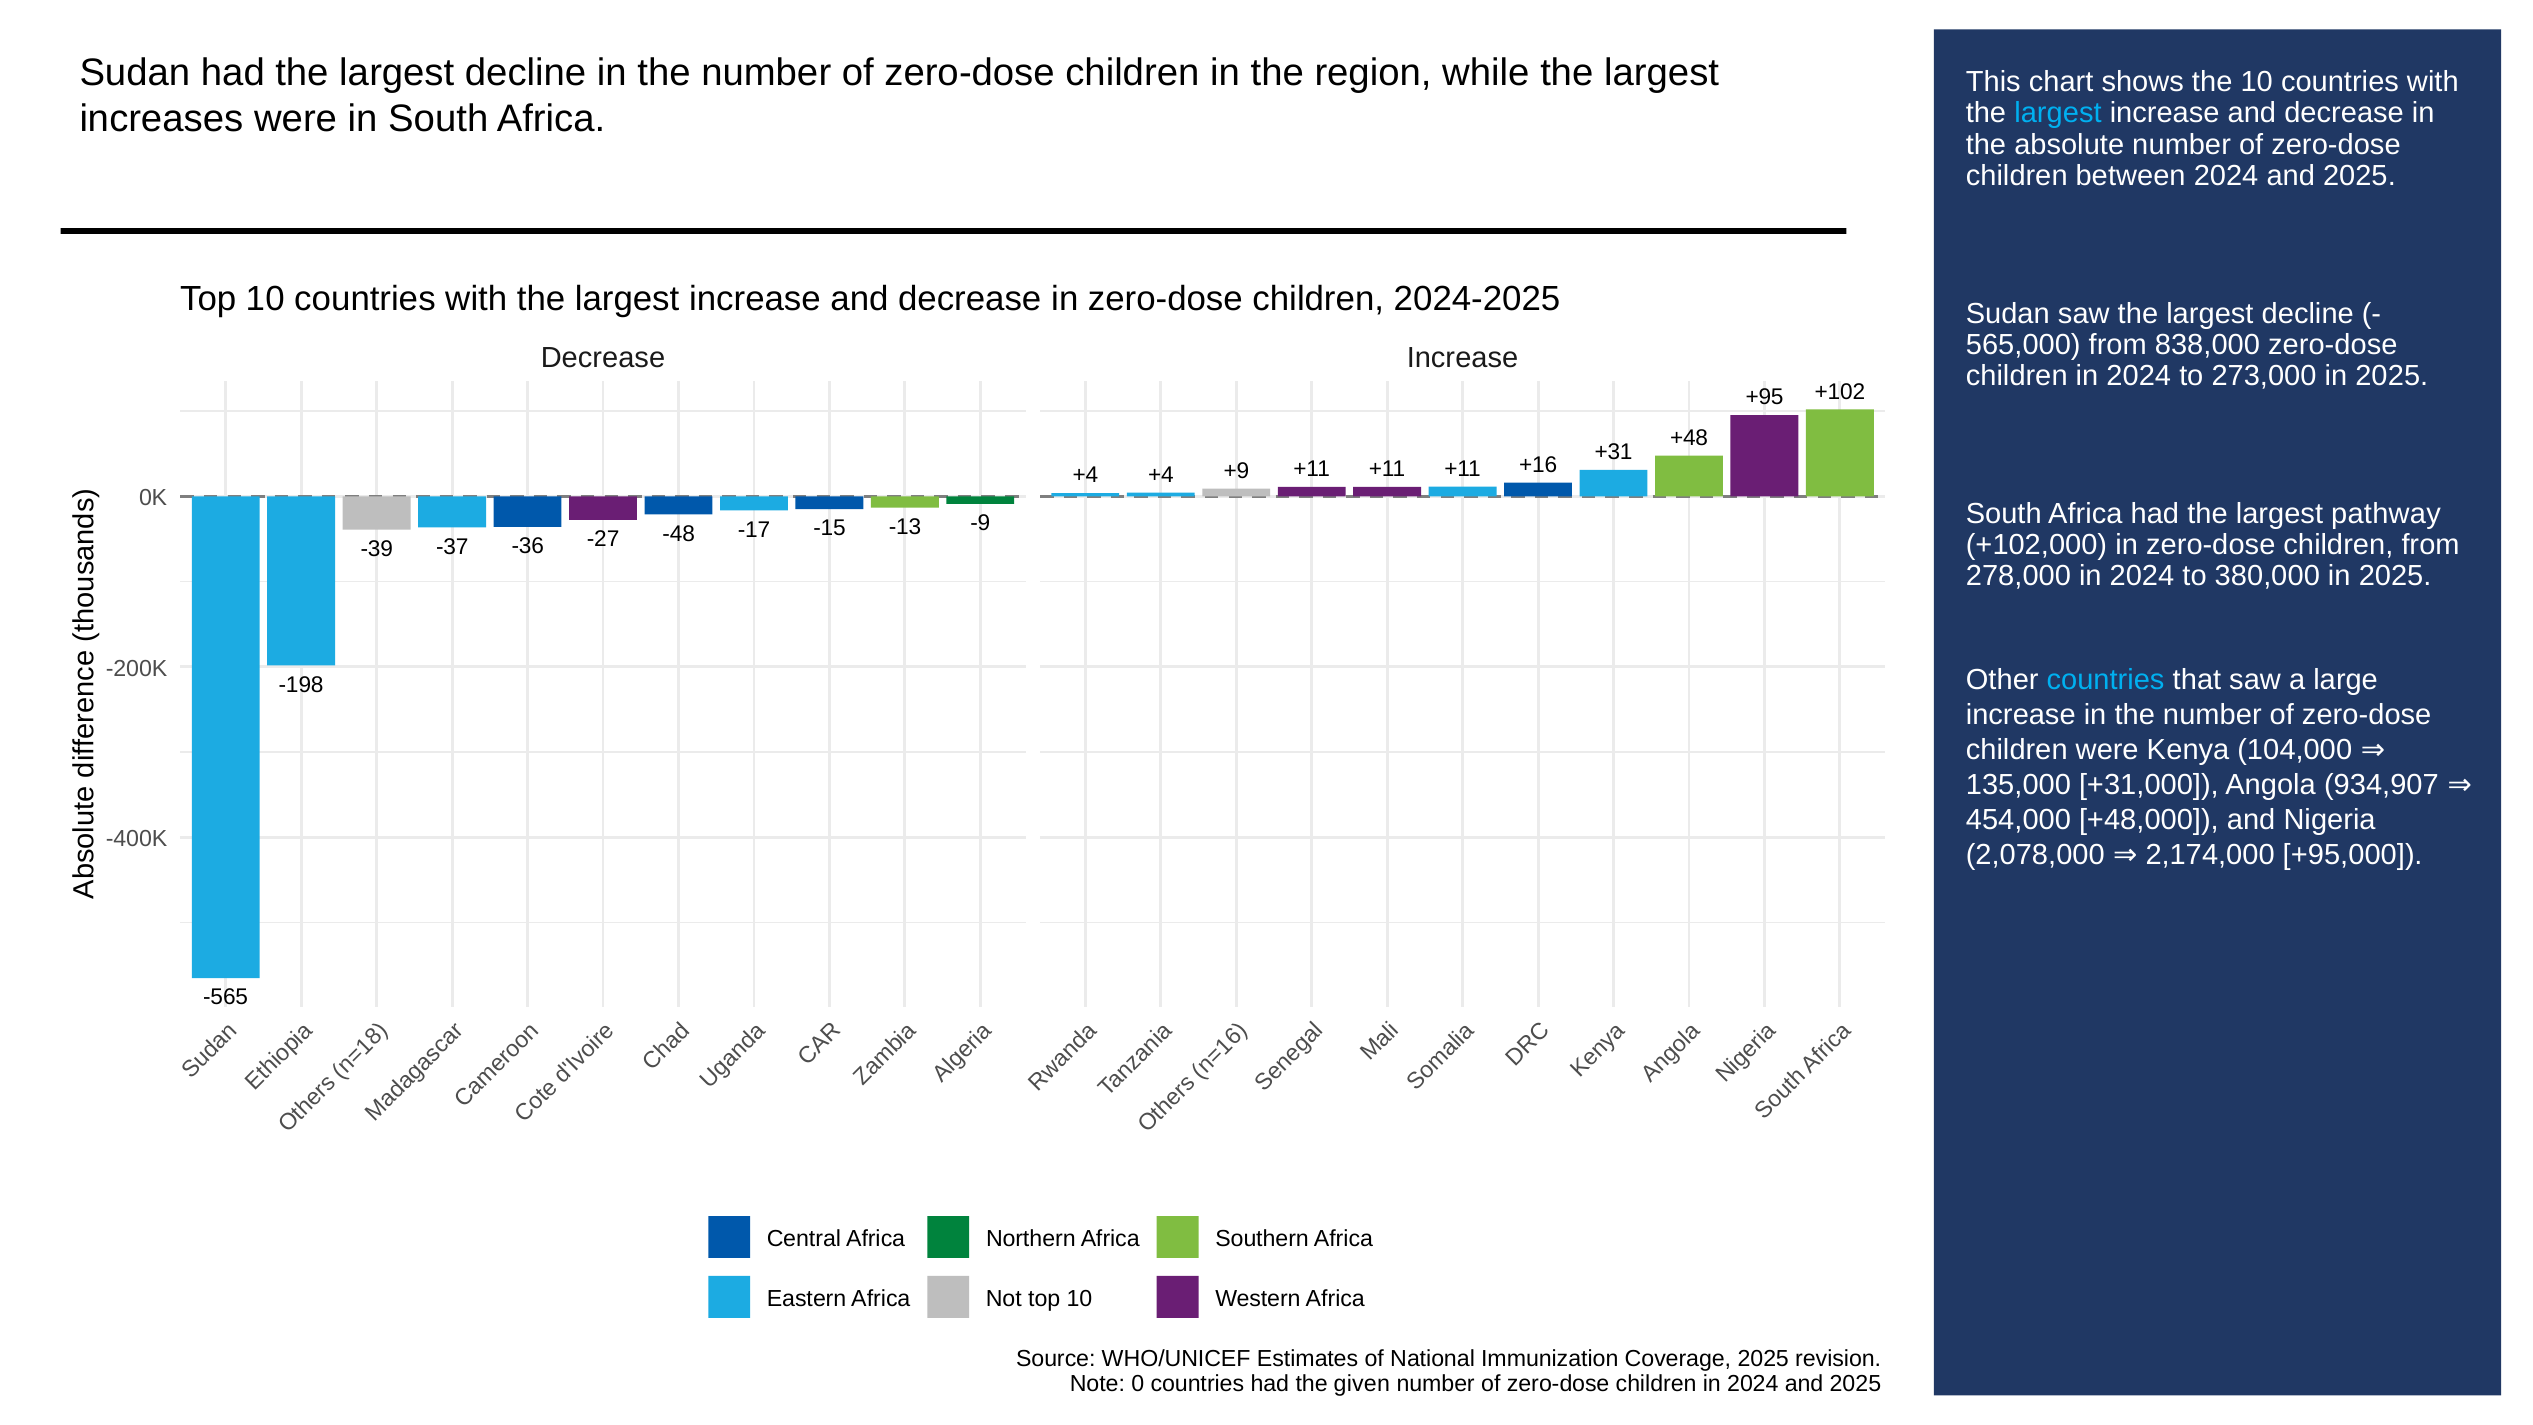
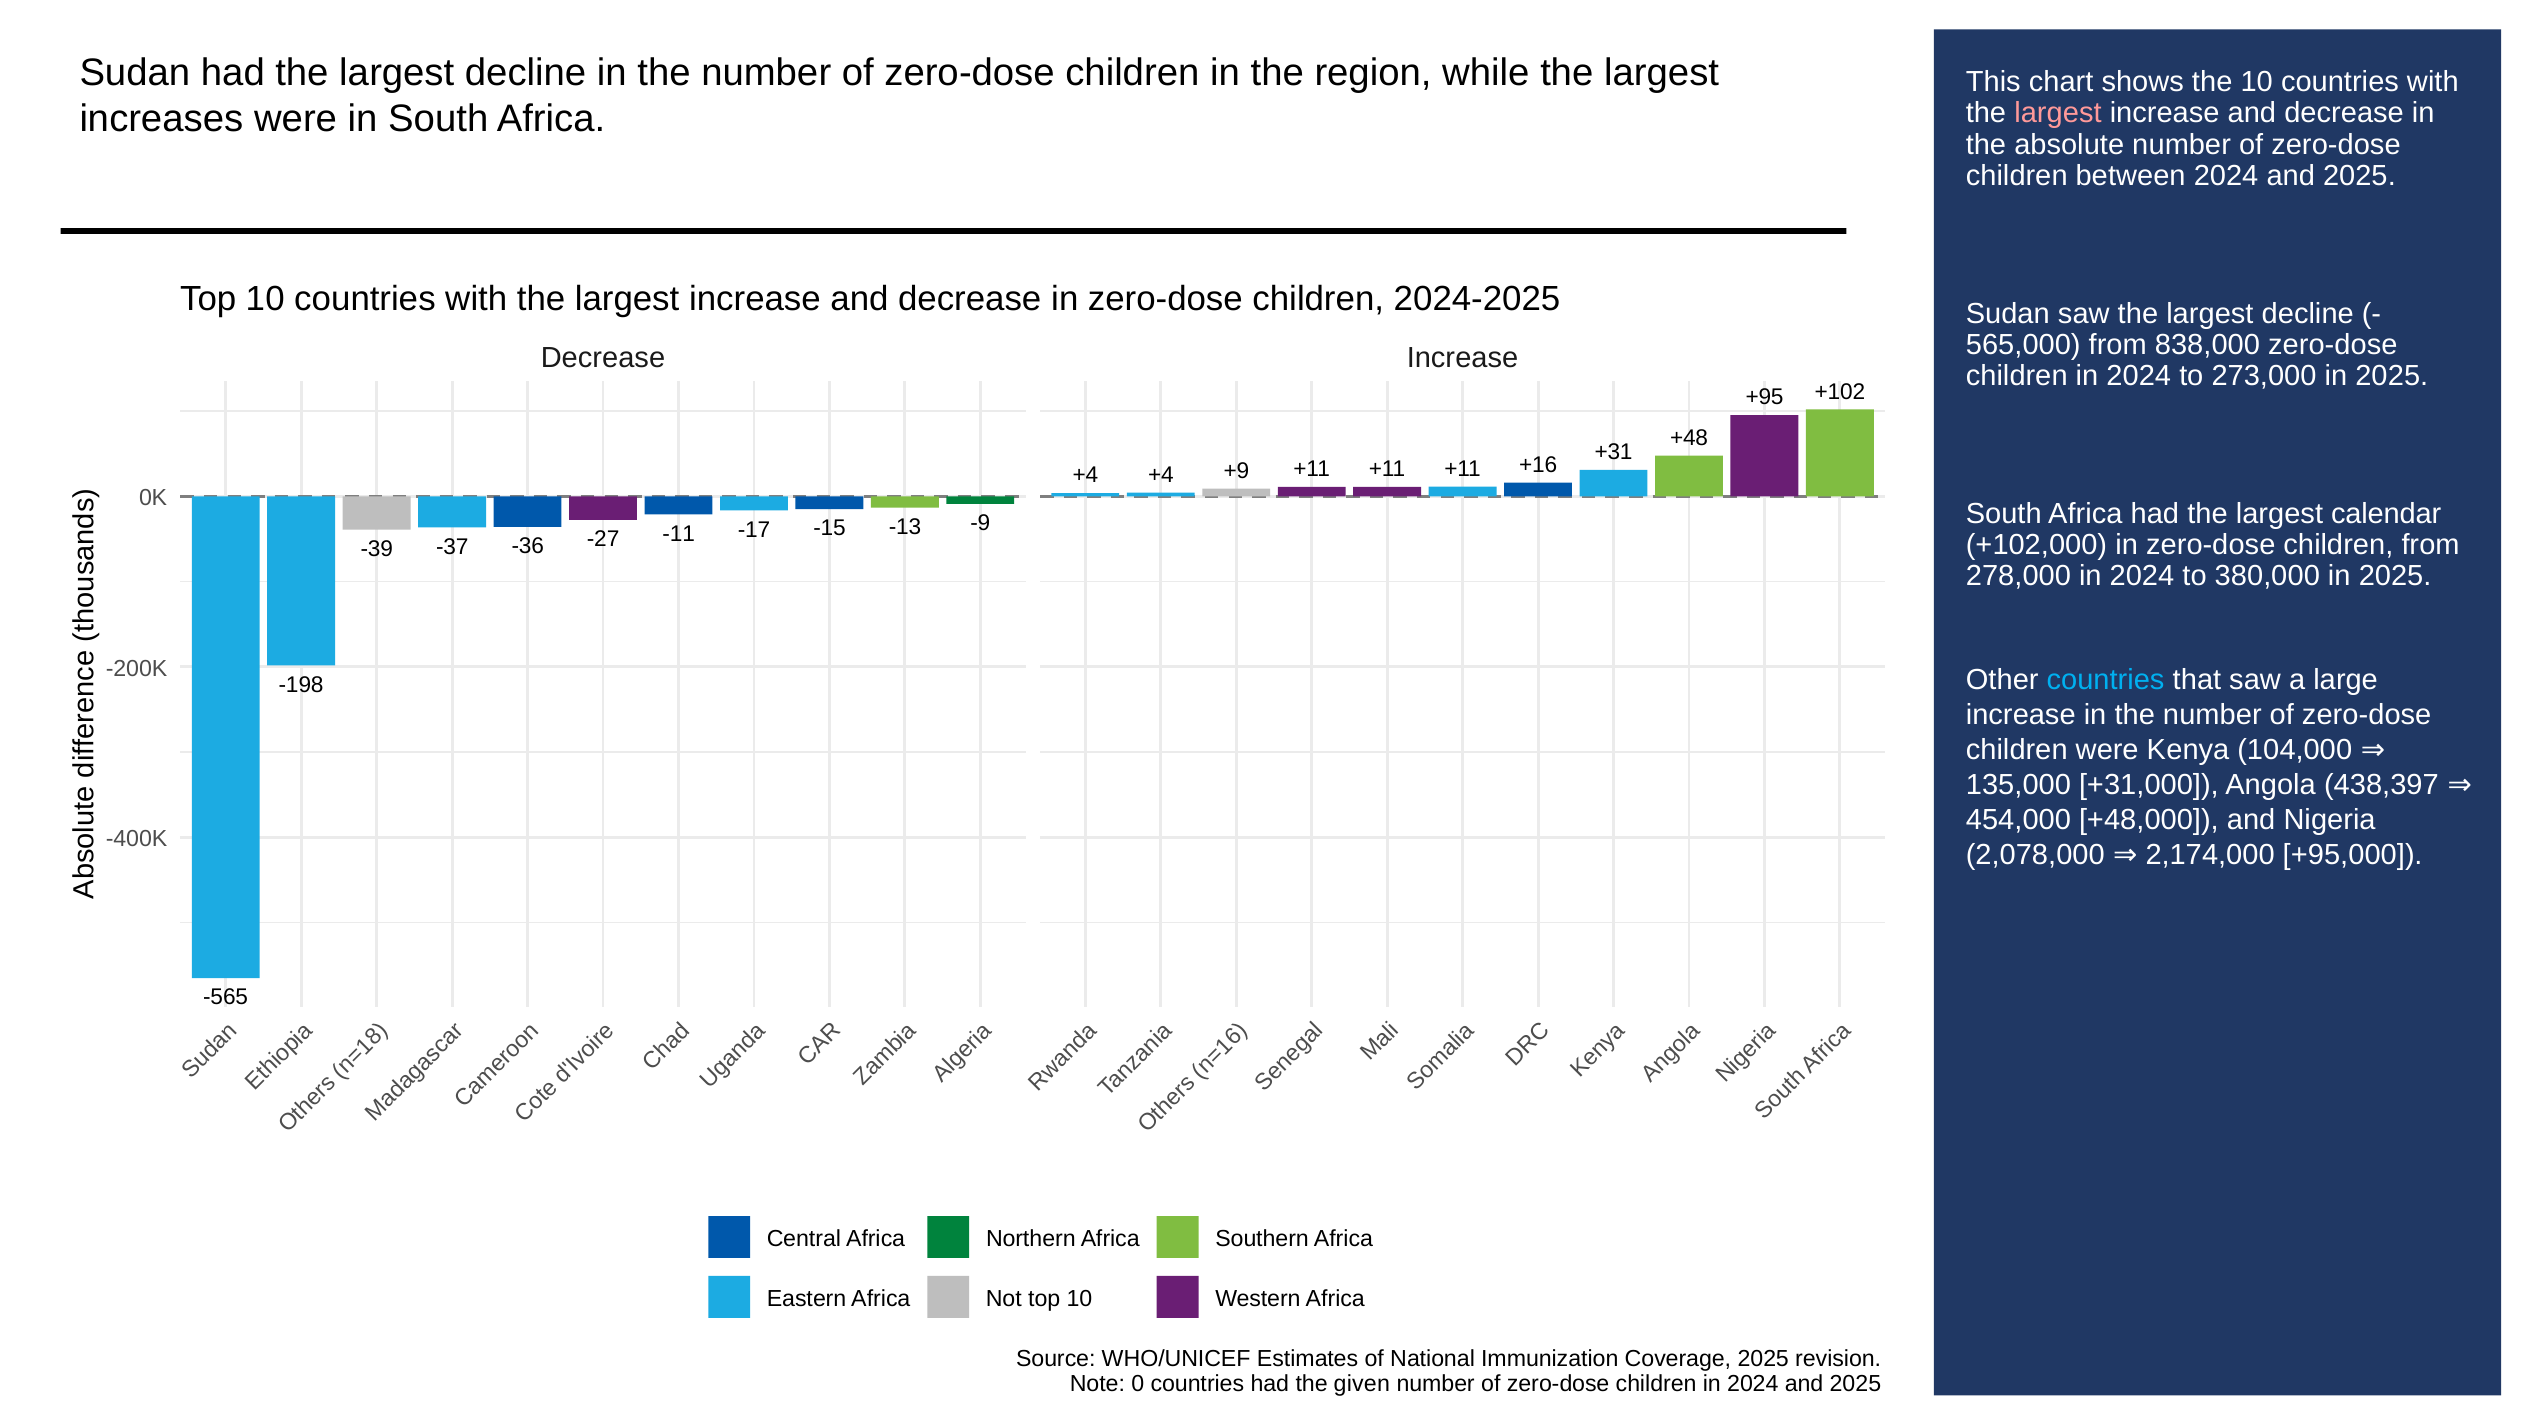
largest colour: light blue -> pink (2058, 113)
pathway: pathway -> calendar (2386, 514)
-48: -48 -> -11 (679, 534)
934,907: 934,907 -> 438,397 (2381, 785)
